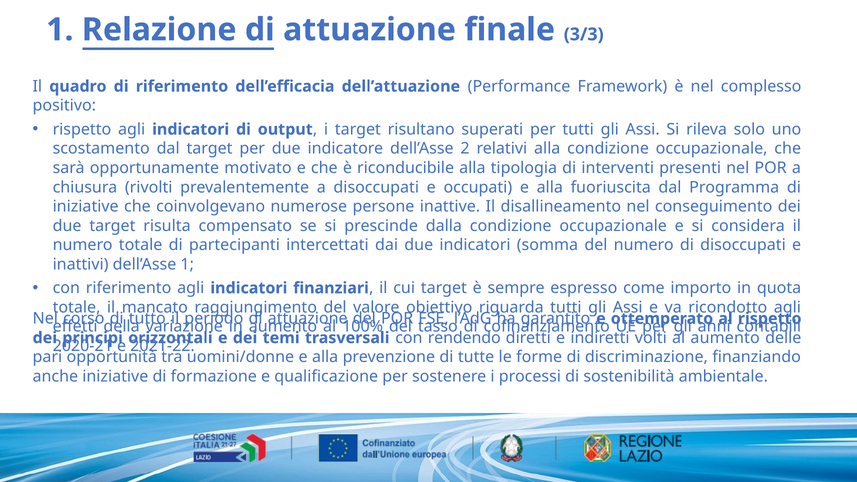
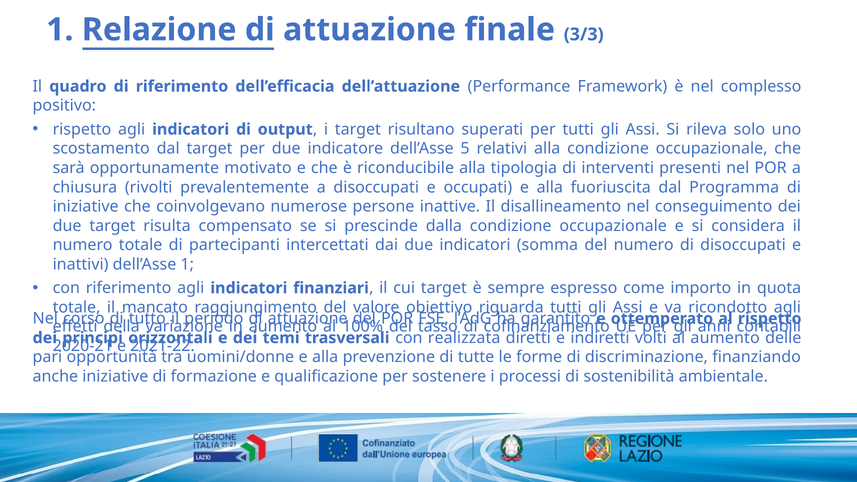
2: 2 -> 5 (465, 149)
rendendo: rendendo -> realizzata (464, 338)
